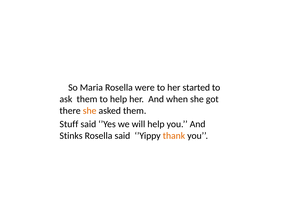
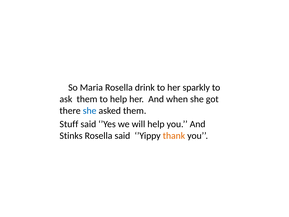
were: were -> drink (145, 87)
started: started -> sparkly (196, 87)
she colour: orange -> blue (90, 110)
